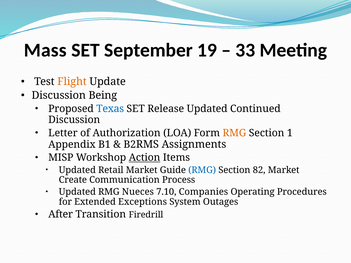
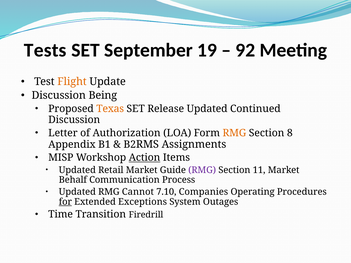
Mass: Mass -> Tests (45, 50)
33: 33 -> 92 (245, 50)
Texas colour: blue -> orange (110, 109)
1: 1 -> 8 (290, 133)
RMG colour: blue -> purple (202, 170)
82: 82 -> 11 (259, 170)
Create: Create -> Behalf (73, 180)
Nueces: Nueces -> Cannot (138, 192)
for underline: none -> present (65, 202)
After: After -> Time (61, 215)
